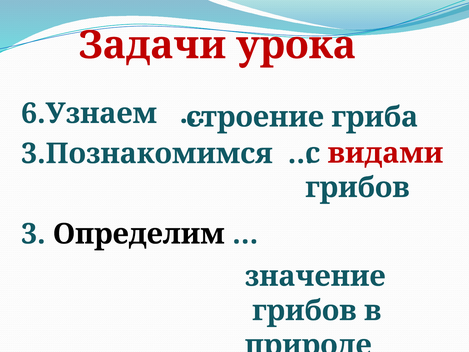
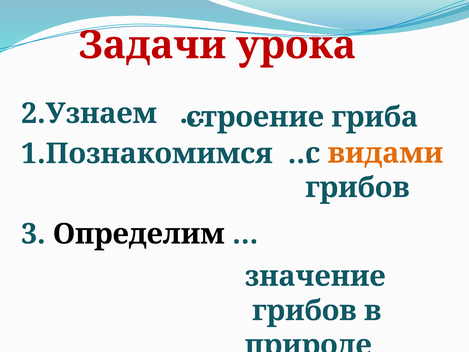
6.Узнаем: 6.Узнаем -> 2.Узнаем (89, 113)
видами colour: red -> orange (385, 153)
3.Познакомимся: 3.Познакомимся -> 1.Познакомимся (147, 154)
